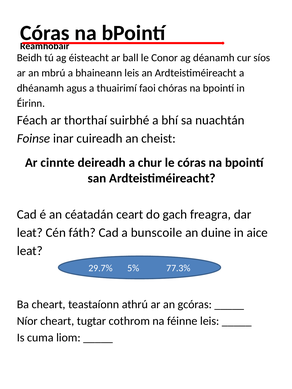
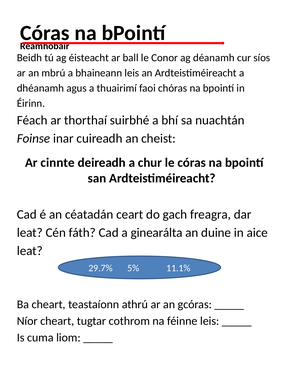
bunscoile: bunscoile -> ginearálta (157, 233)
77.3%: 77.3% -> 11.1% (178, 268)
